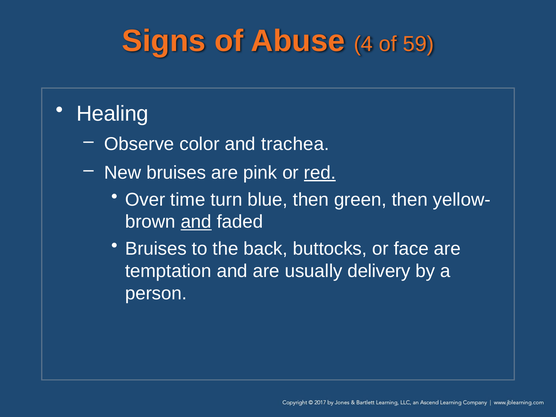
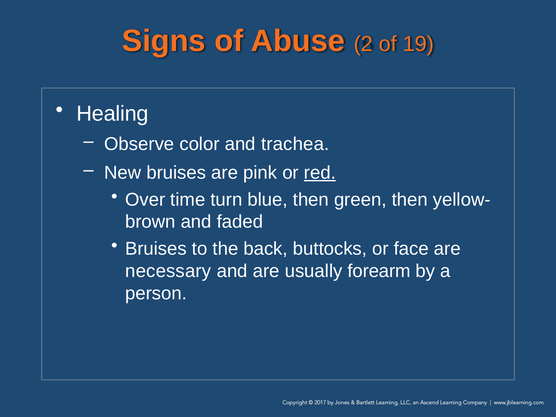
4: 4 -> 2 (363, 44)
59: 59 -> 19 (418, 44)
and underline: present -> none (196, 222)
temptation: temptation -> necessary (168, 271)
delivery: delivery -> forearm (379, 271)
